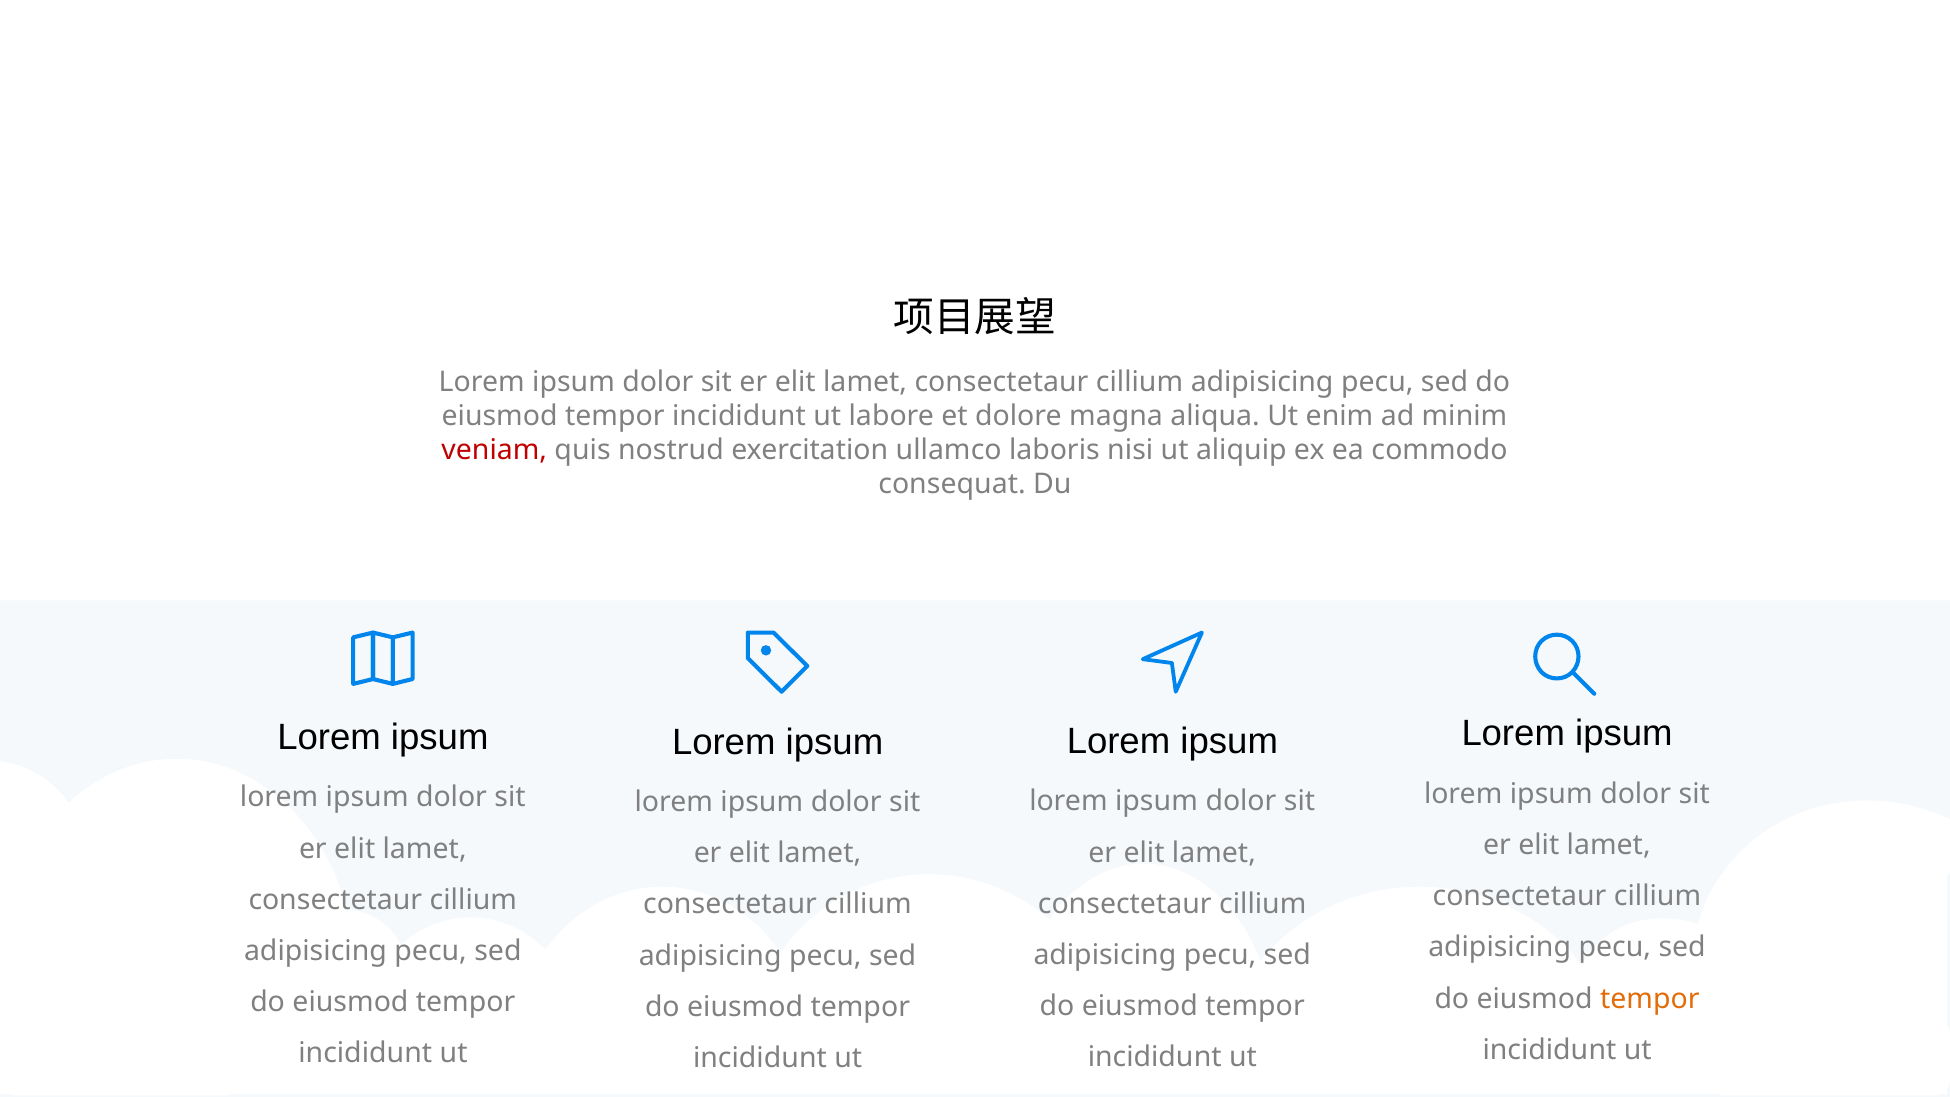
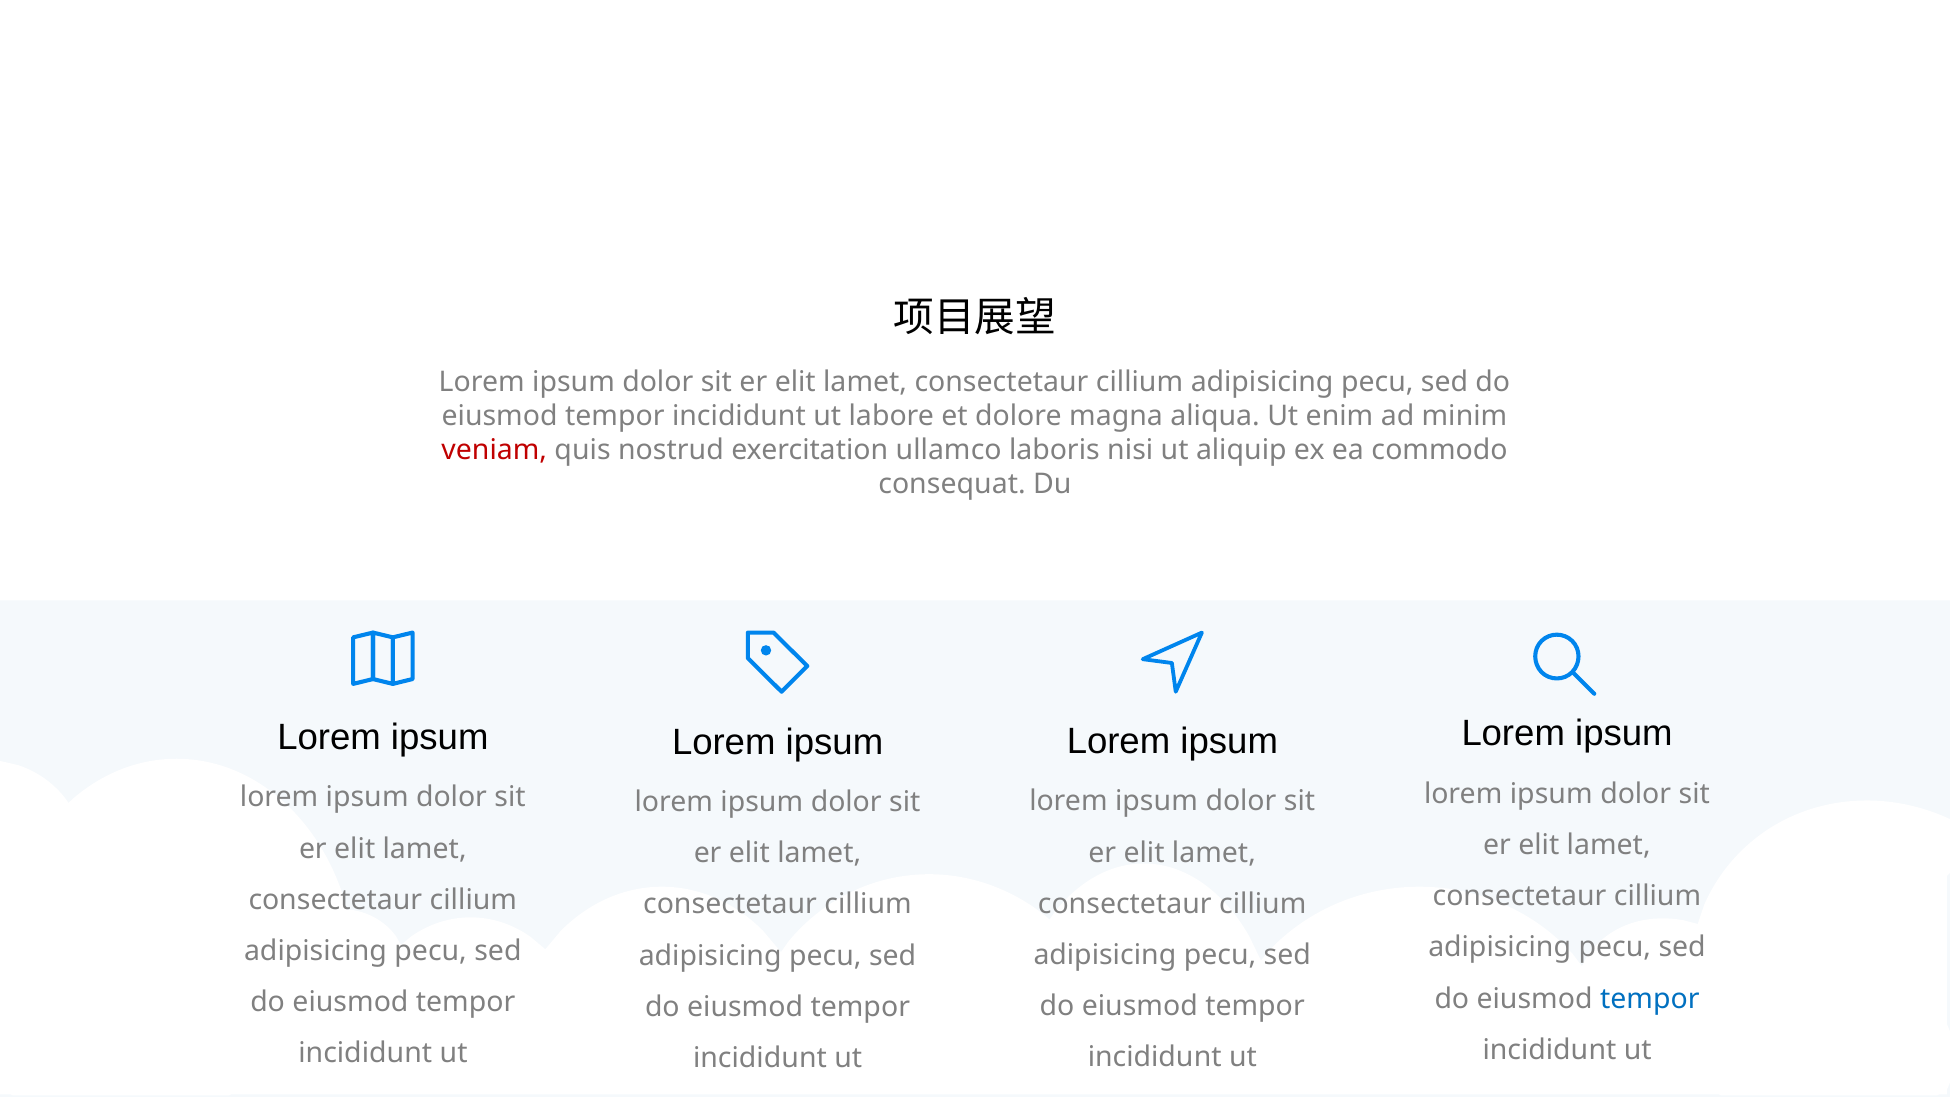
tempor colour: orange -> blue (1650, 999)
